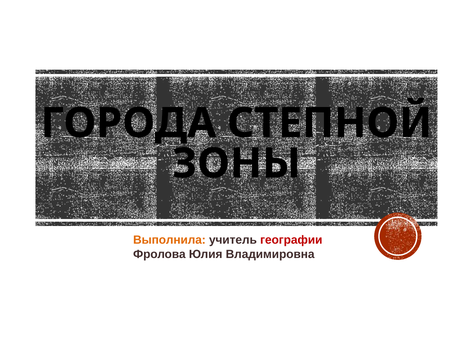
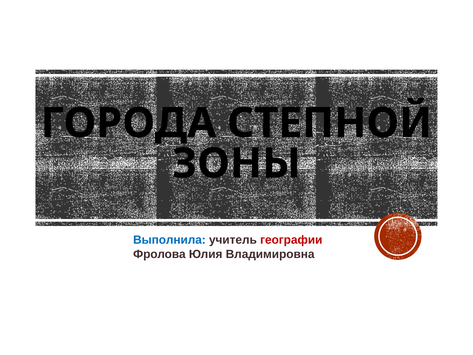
Выполнила colour: orange -> blue (169, 240)
